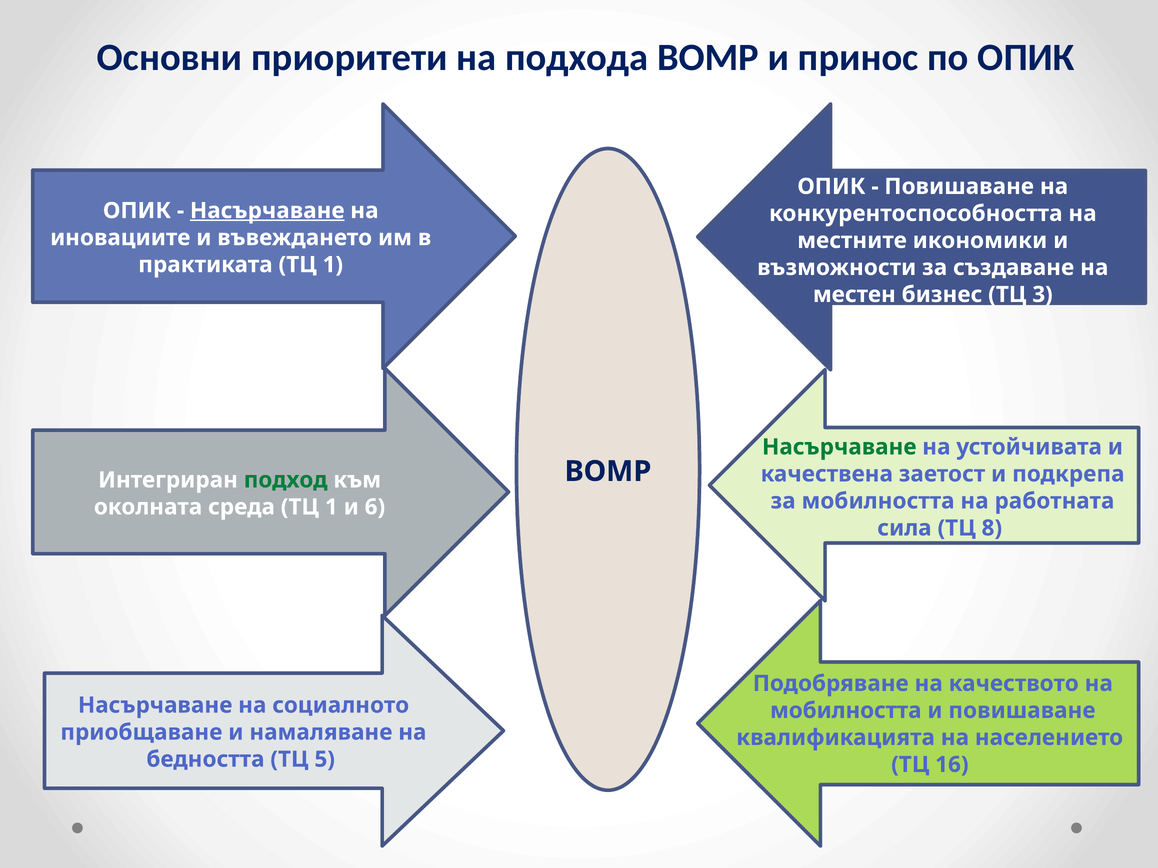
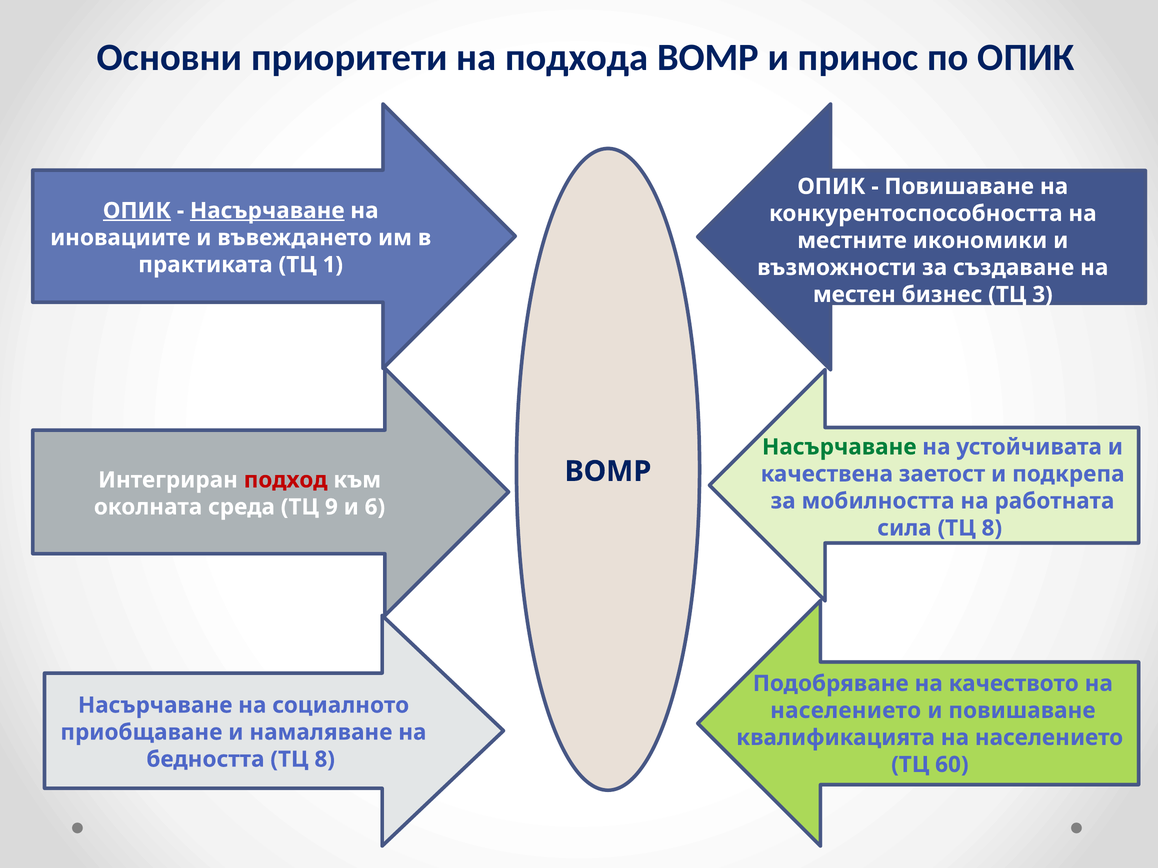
ОПИК underline: none -> present (137, 211)
подход colour: green -> red (286, 480)
среда ТЦ 1: 1 -> 9 (331, 507)
мобилността: мобилността -> населението (846, 711)
бедността ТЦ 5: 5 -> 8 (325, 760)
16: 16 -> 60 (952, 765)
